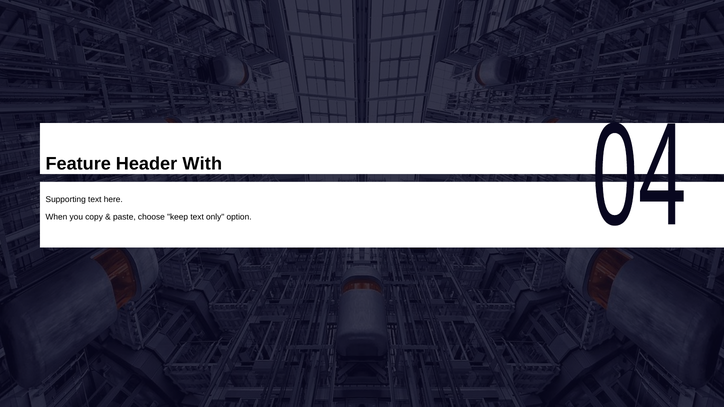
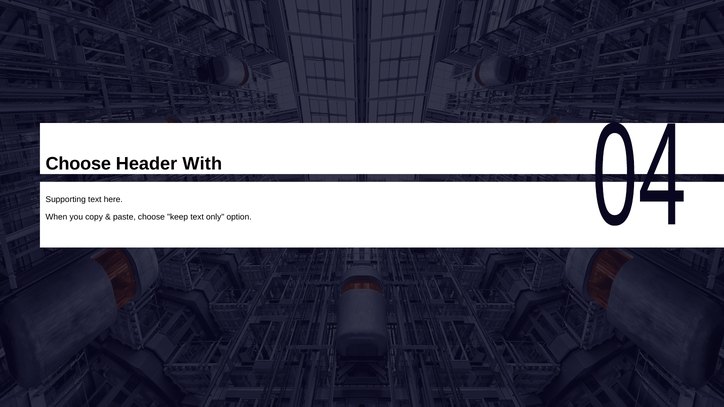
Feature: Feature -> Choose (78, 164)
